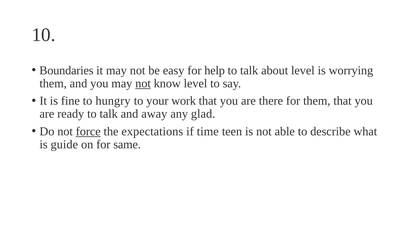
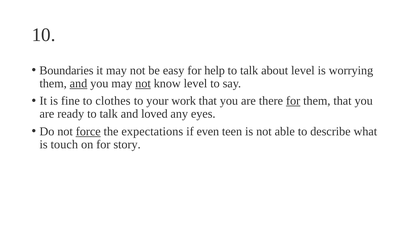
and underline: none -> present (78, 83)
hungry: hungry -> clothes (113, 101)
for underline: none -> present (293, 101)
away: away -> loved (154, 114)
glad: glad -> eyes (203, 114)
time: time -> even (208, 131)
guide: guide -> touch (64, 145)
same: same -> story (127, 145)
